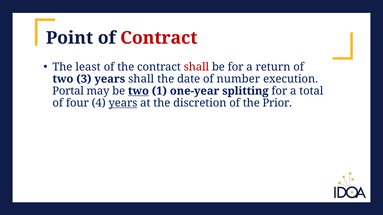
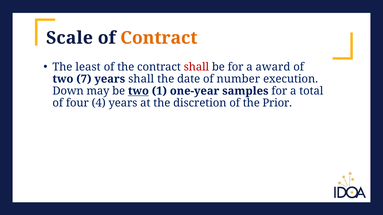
Point: Point -> Scale (69, 38)
Contract colour: red -> orange (159, 38)
return: return -> award (273, 67)
3: 3 -> 7 (84, 79)
Portal: Portal -> Down (68, 91)
splitting: splitting -> samples (245, 91)
years underline: present -> none (123, 103)
